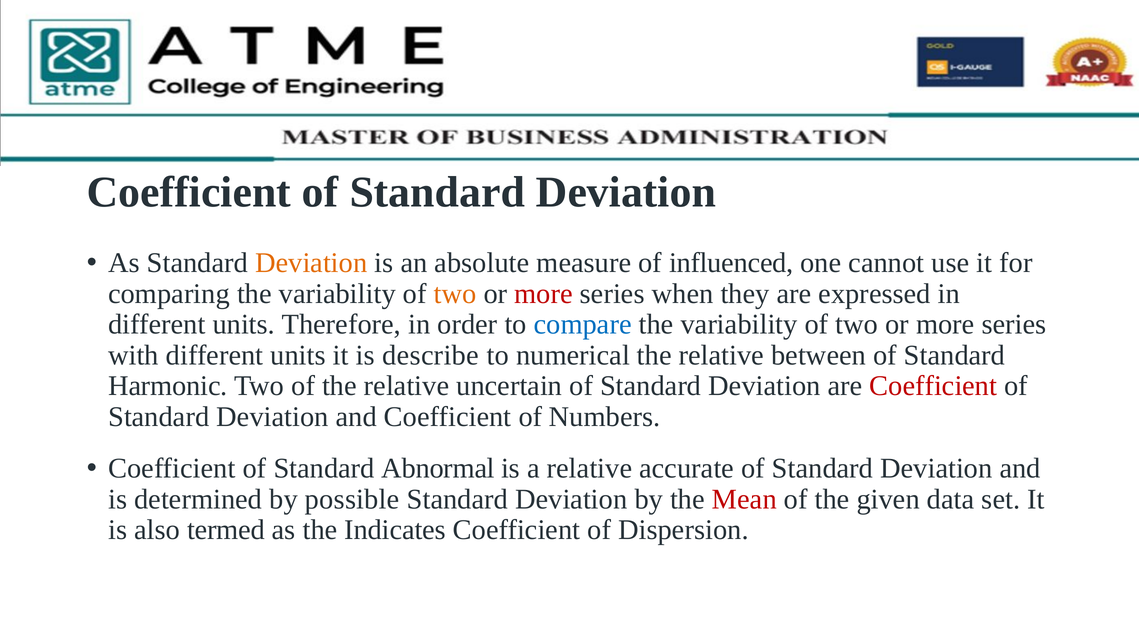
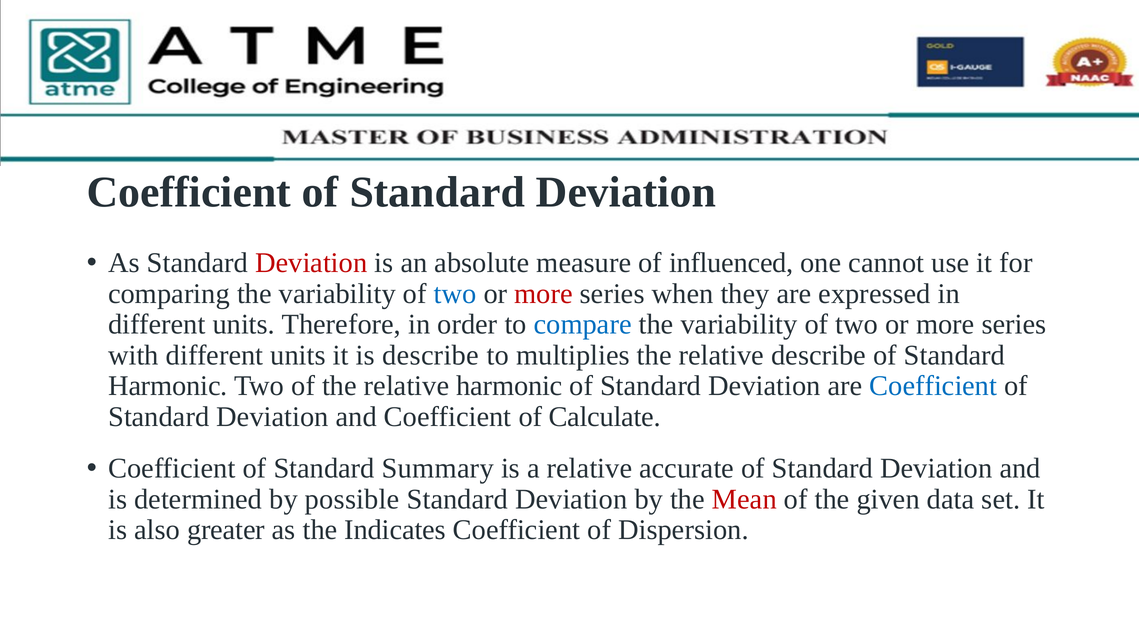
Deviation colour: orange -> red (311, 263)
two colour: orange -> blue (455, 294)
numerical: numerical -> multiplies (573, 355)
relative between: between -> describe (819, 355)
relative uncertain: uncertain -> harmonic (509, 386)
Coefficient colour: red -> blue (933, 386)
Numbers: Numbers -> Calculate (605, 417)
Abnormal: Abnormal -> Summary (438, 468)
termed: termed -> greater (226, 530)
